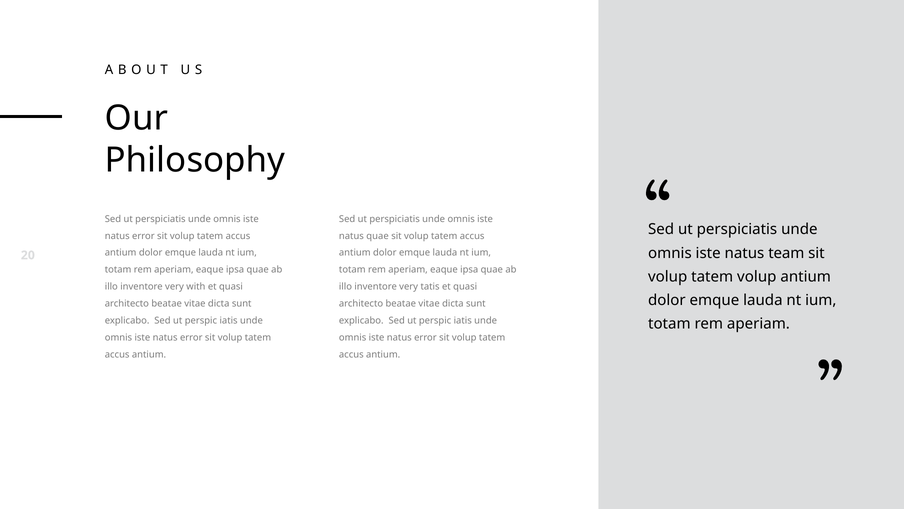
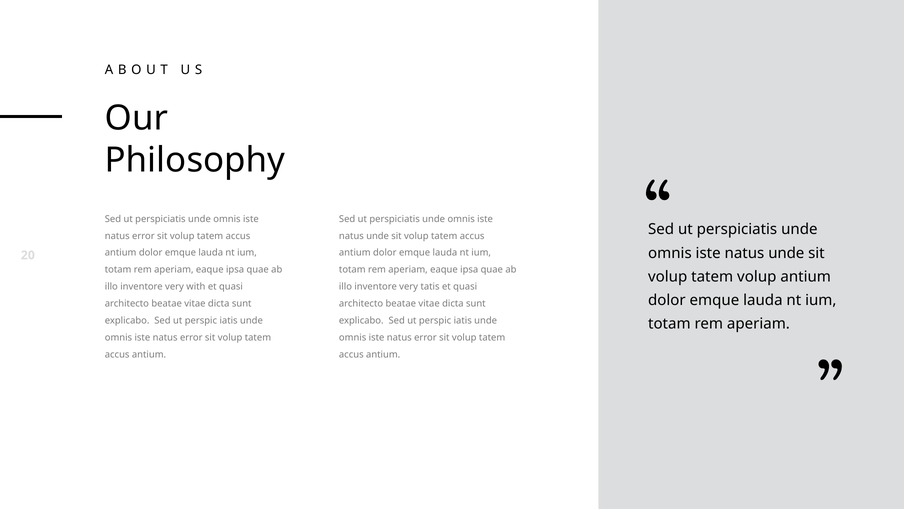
quae: quae -> unde (378, 236)
team: team -> unde (786, 253)
